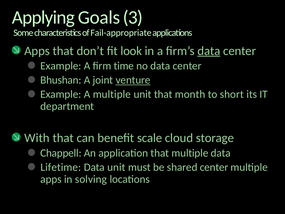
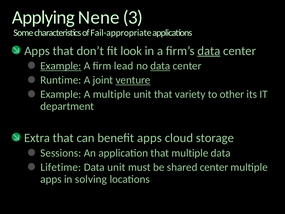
Goals: Goals -> Nene (99, 17)
Example underline: none -> present (61, 66)
time: time -> lead (124, 66)
data underline: none -> present (160, 66)
Bhushan: Bhushan -> Runtime (61, 80)
month: month -> variety (190, 94)
short: short -> other (232, 94)
With: With -> Extra (37, 138)
benefit scale: scale -> apps (149, 138)
Chappell: Chappell -> Sessions (61, 153)
